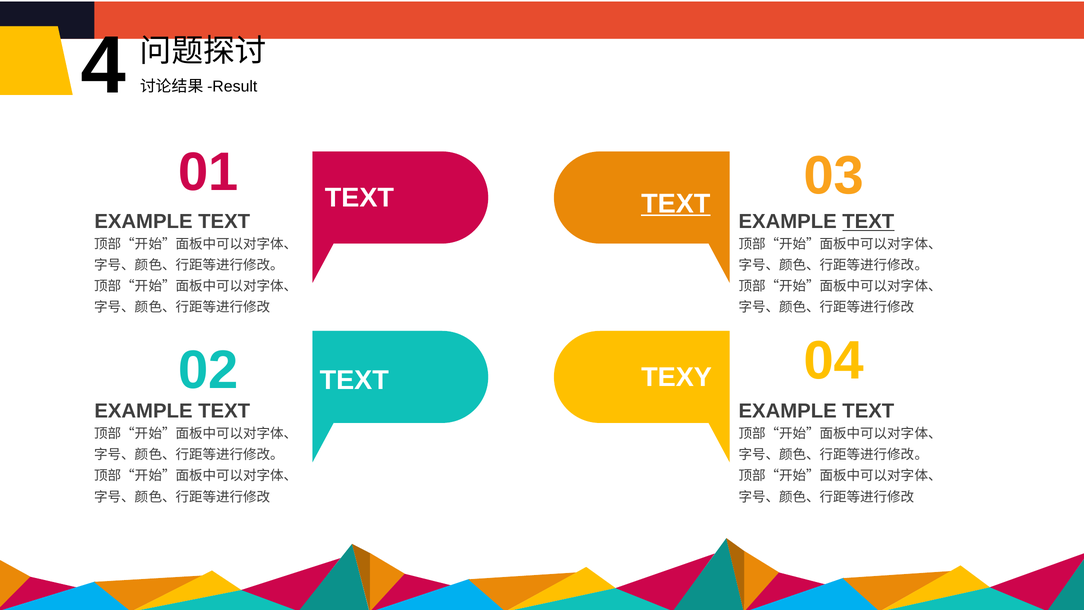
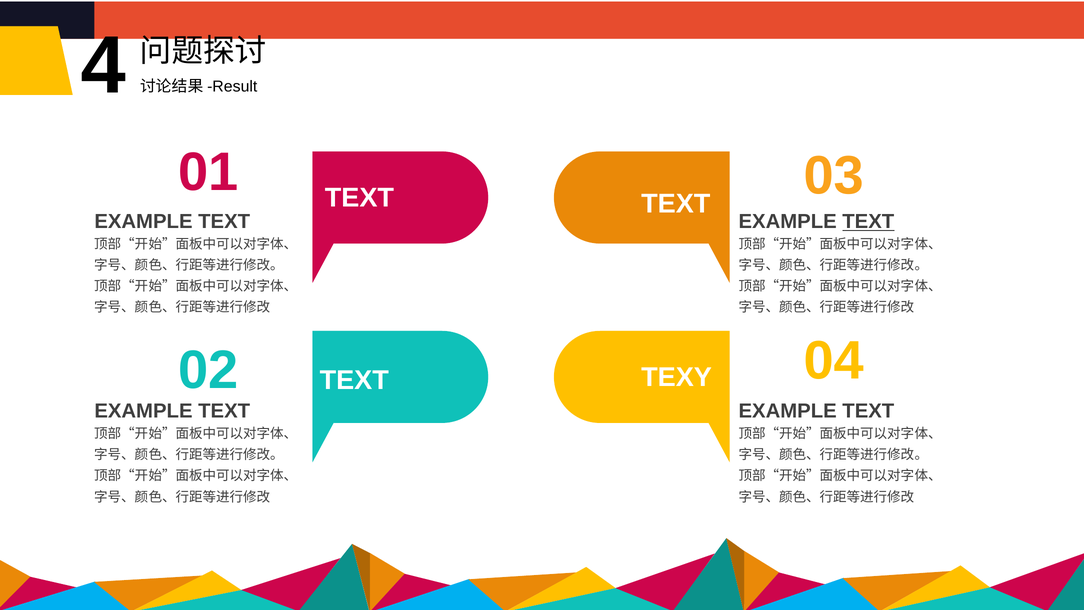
TEXT underline: present -> none (676, 204)
